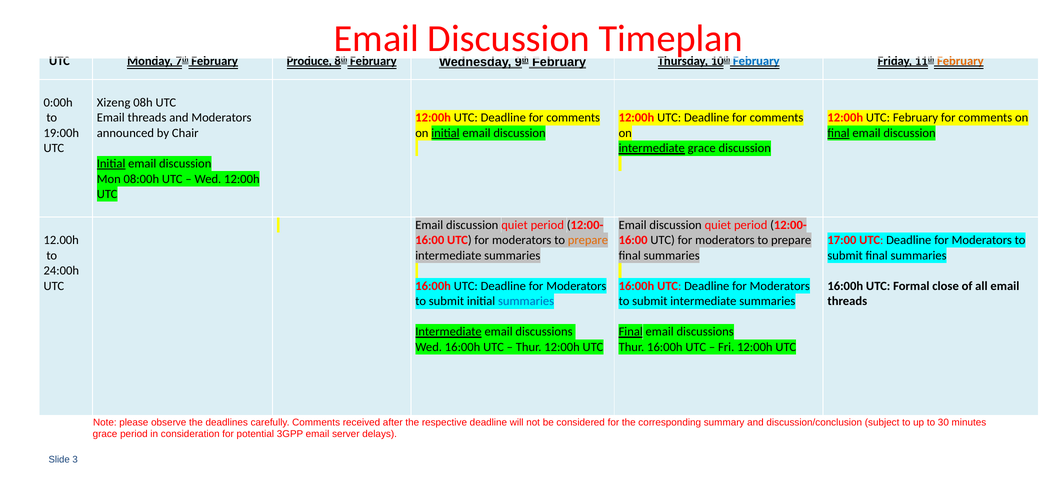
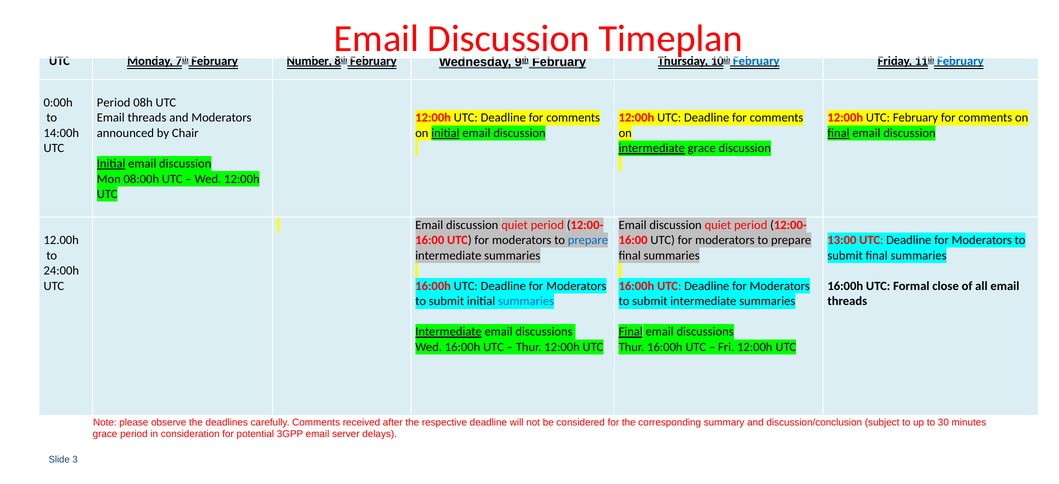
Produce: Produce -> Number (309, 61)
February colour: orange -> blue (960, 61)
Xizeng: Xizeng -> Period (114, 103)
19:00h: 19:00h -> 14:00h (61, 133)
prepare colour: orange -> blue (588, 240)
17:00: 17:00 -> 13:00 (842, 240)
